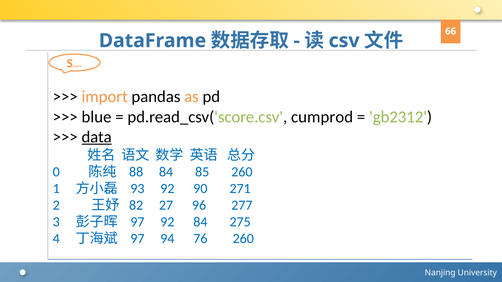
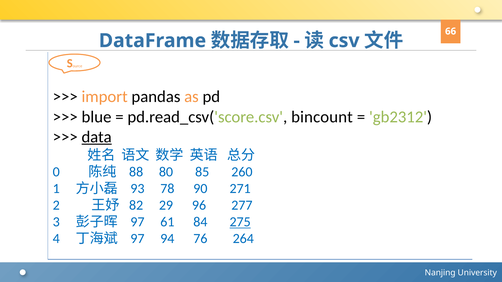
cumprod: cumprod -> bincount (322, 117)
88 84: 84 -> 80 (166, 172)
93 92: 92 -> 78 (167, 189)
27: 27 -> 29 (166, 206)
97 92: 92 -> 61 (167, 222)
275 underline: none -> present (240, 222)
76 260: 260 -> 264 (243, 239)
